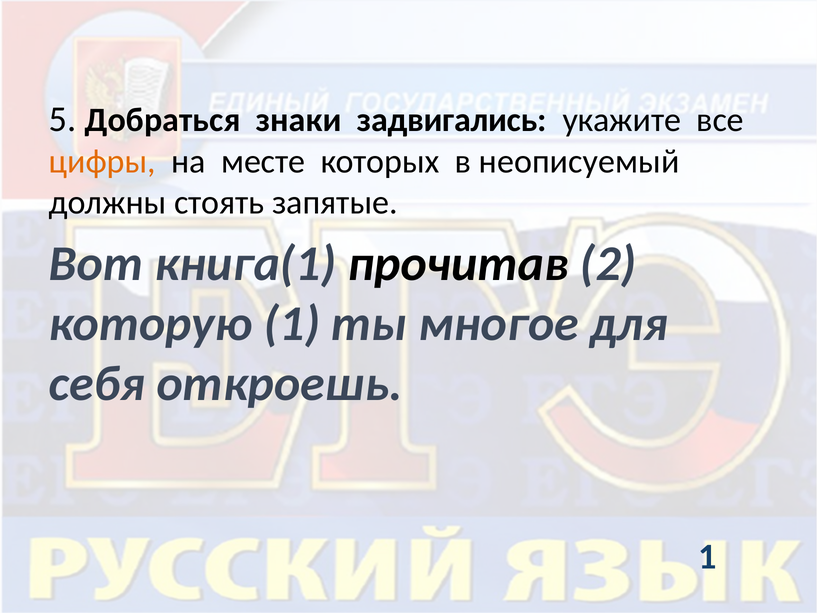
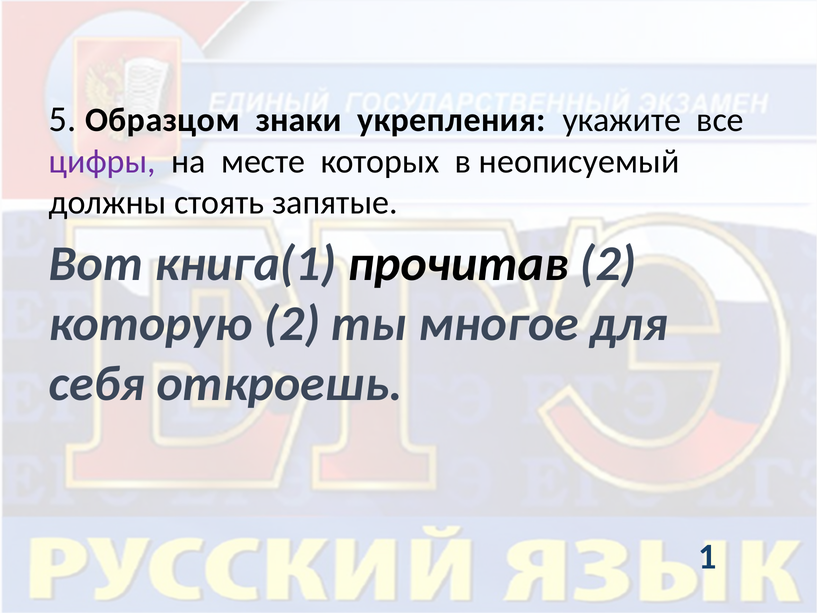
Добраться: Добраться -> Образцом (162, 120)
задвигались: задвигались -> укрепления (452, 120)
цифры colour: orange -> purple (102, 161)
которую 1: 1 -> 2 (292, 324)
